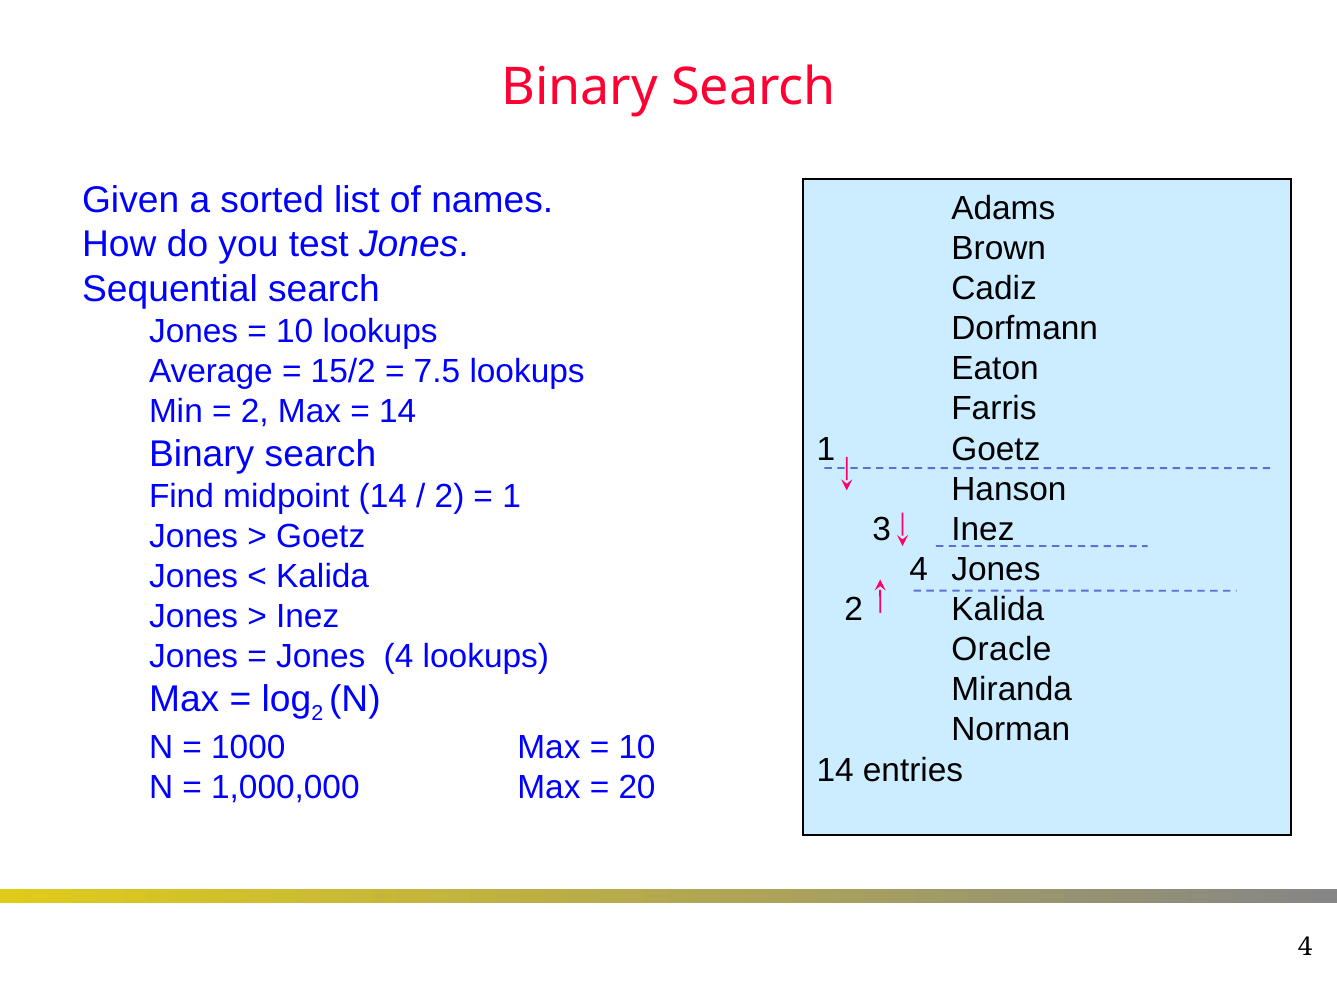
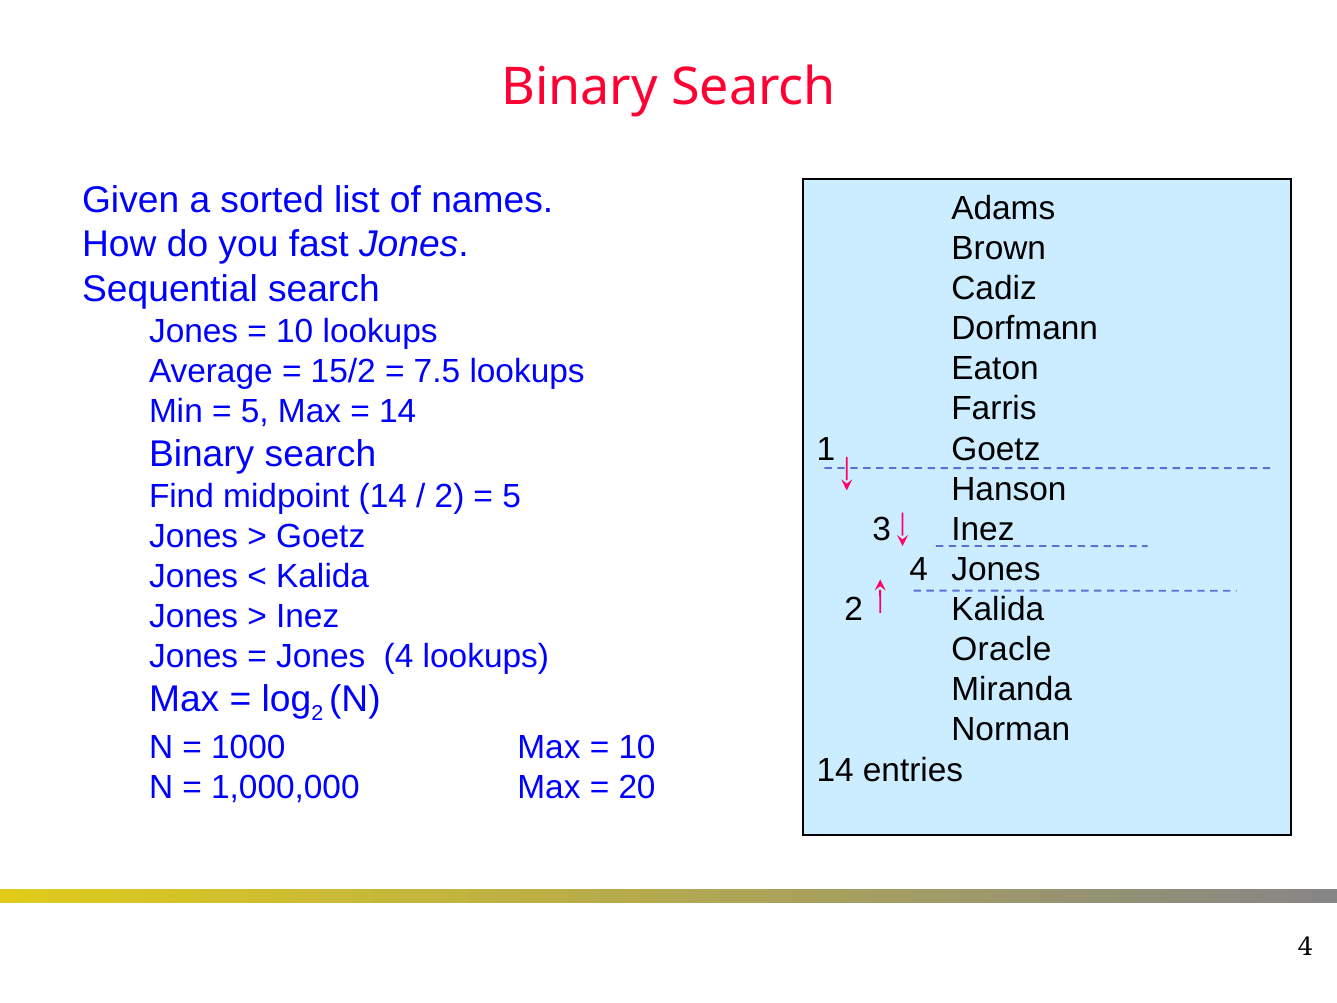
test: test -> fast (319, 245)
2: 2 -> 5 (255, 411)
1: 1 -> 5 (512, 496)
